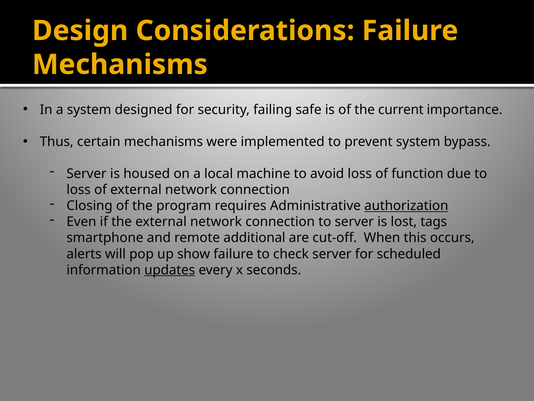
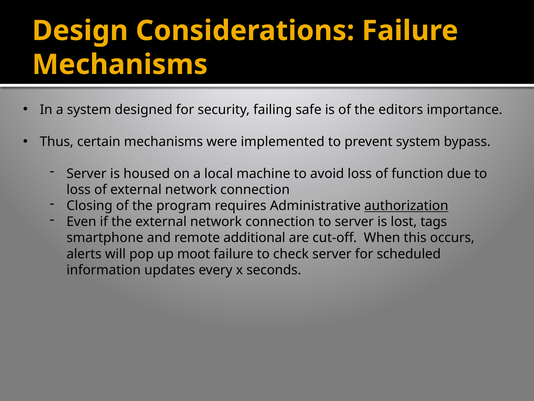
current: current -> editors (401, 109)
show: show -> moot (194, 254)
updates underline: present -> none (170, 270)
